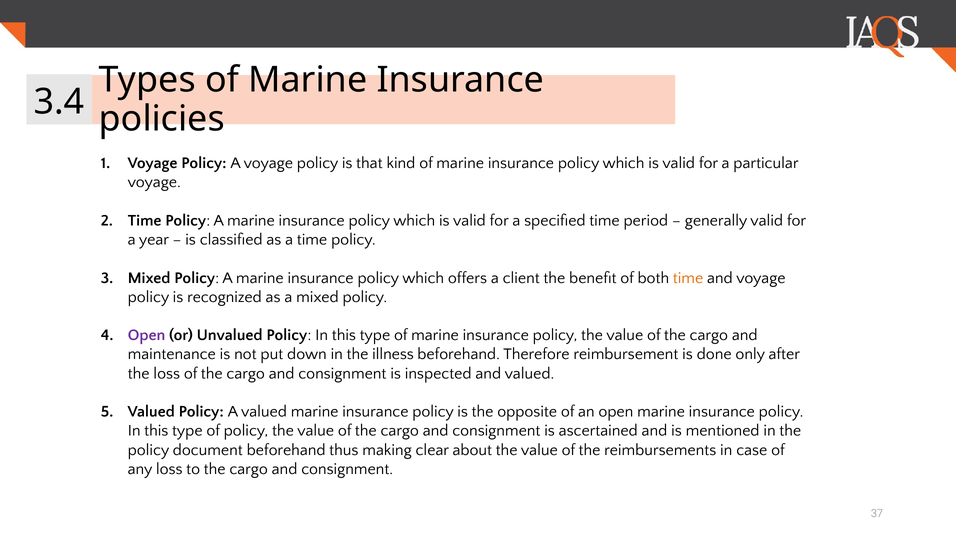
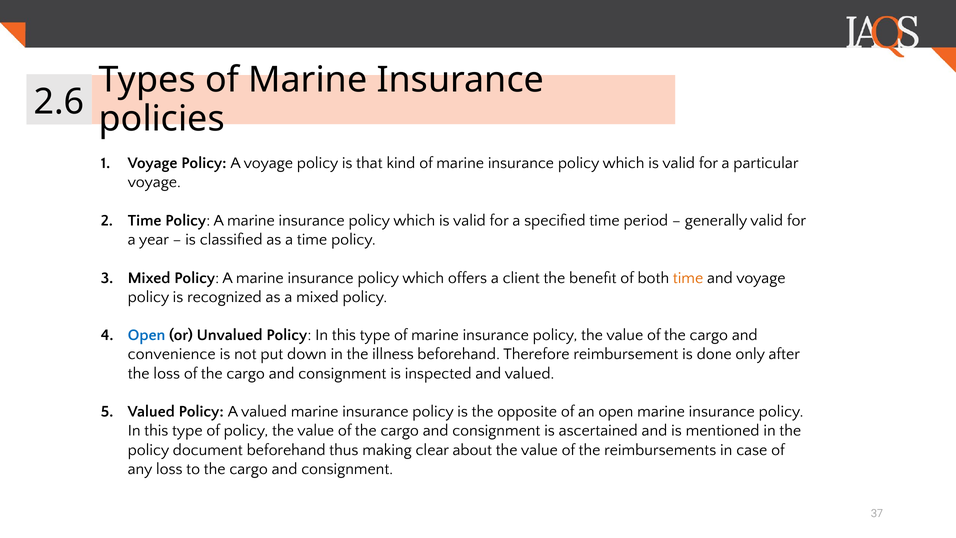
3.4: 3.4 -> 2.6 (59, 102)
Open colour: purple -> blue (146, 335)
maintenance: maintenance -> convenience (172, 354)
